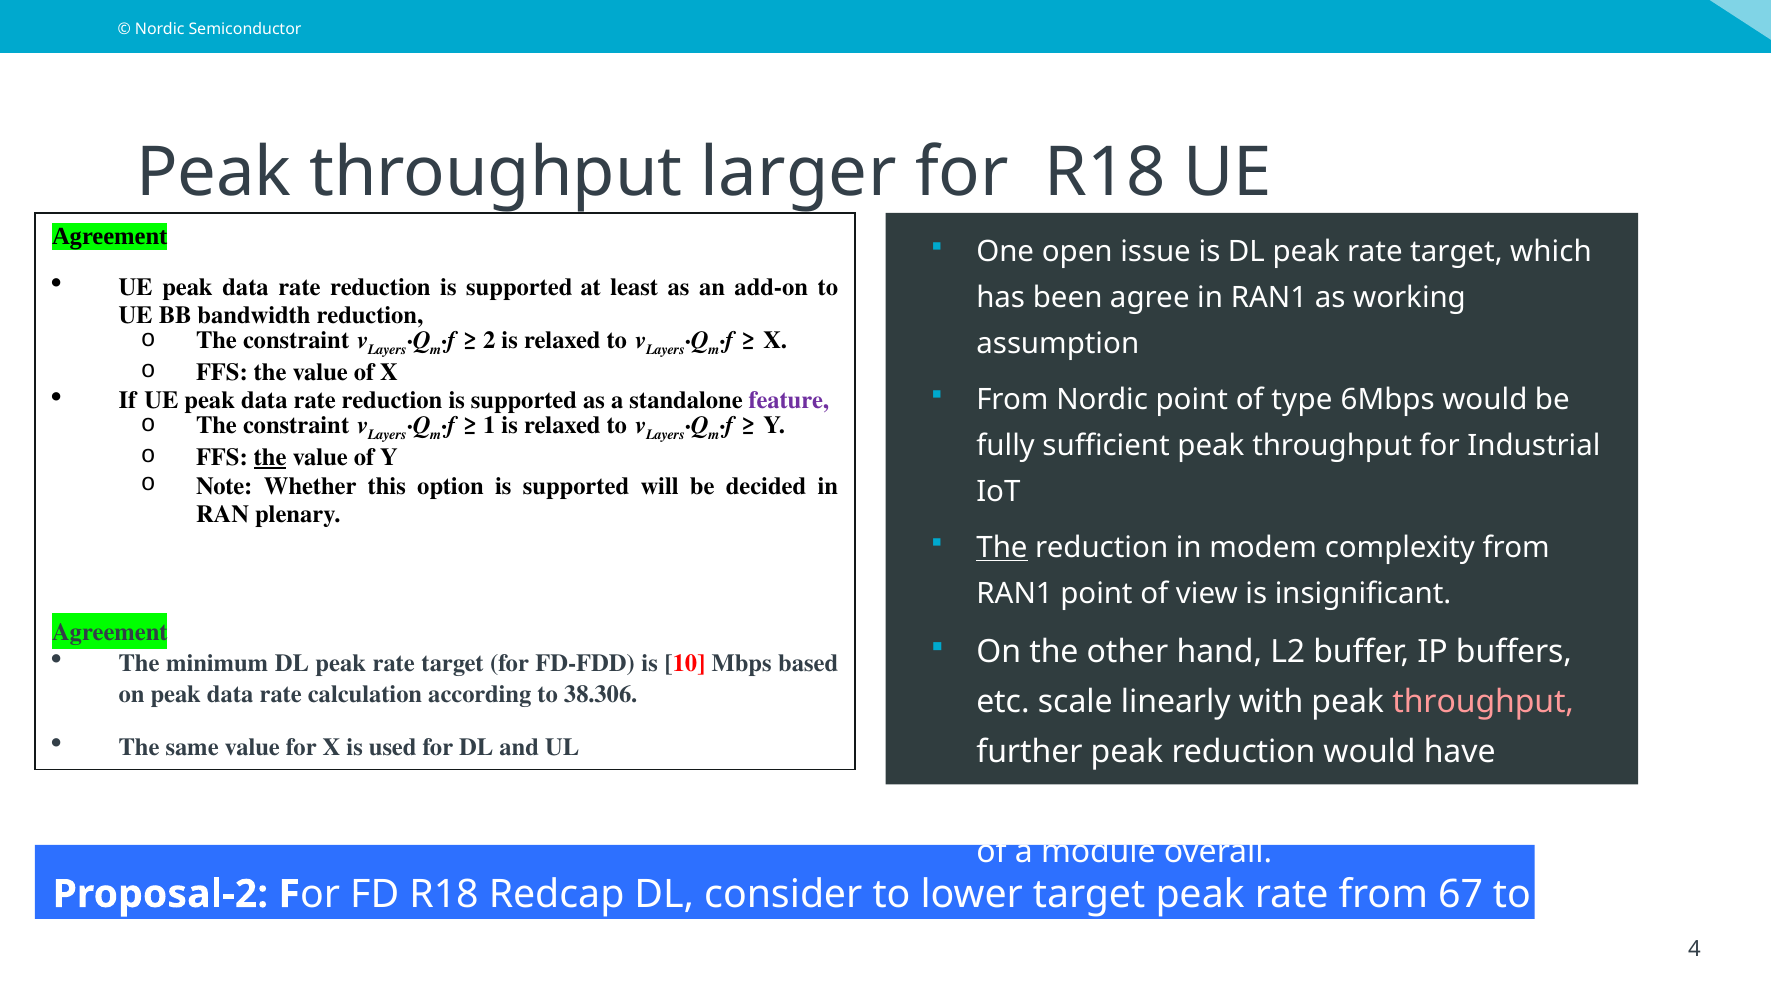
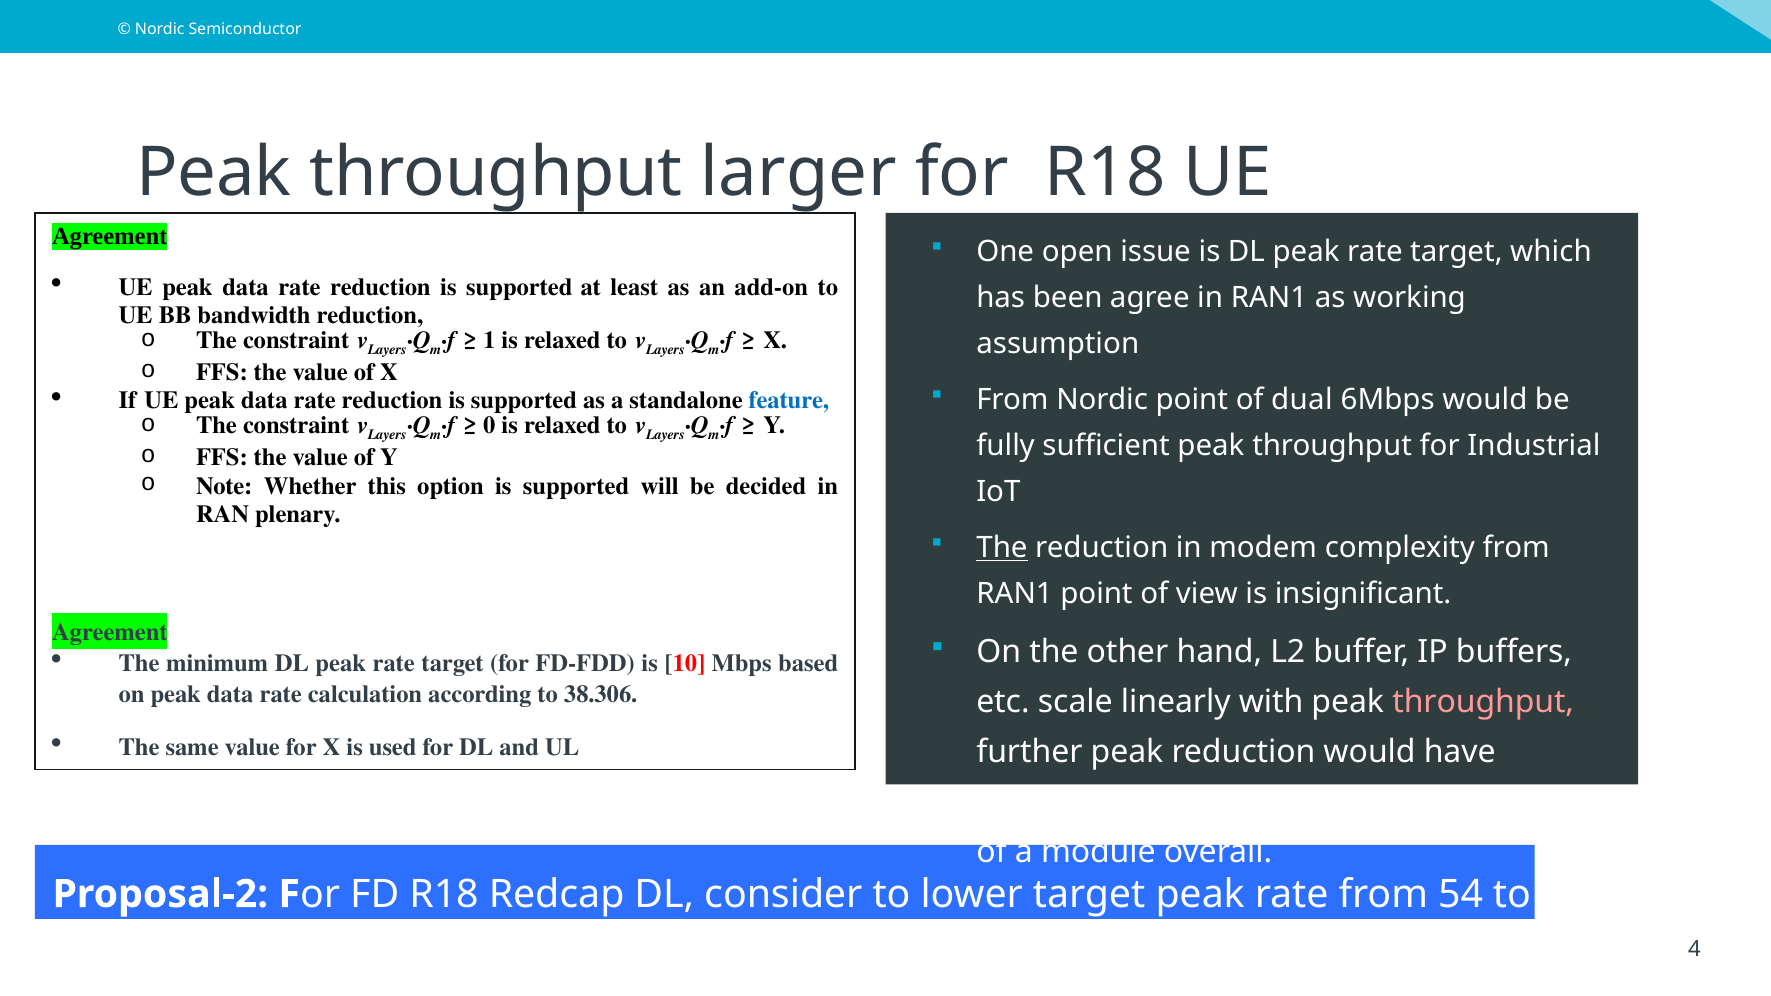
2: 2 -> 1 (489, 340)
type: type -> dual (1302, 400)
feature colour: purple -> blue (789, 401)
1: 1 -> 0 (489, 425)
the underline: present -> none (270, 458)
67: 67 -> 54 (1461, 894)
